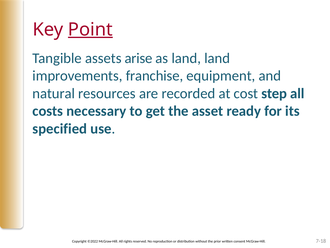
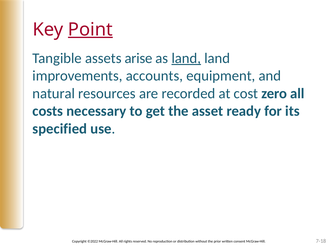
land underline: none -> present (186, 58)
franchise: franchise -> accounts (154, 76)
step: step -> zero (274, 93)
